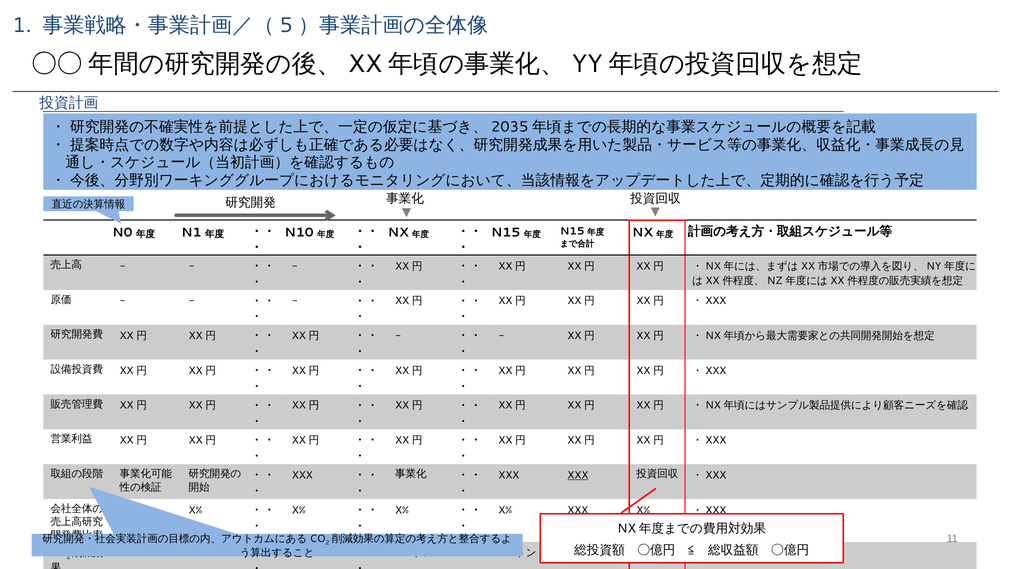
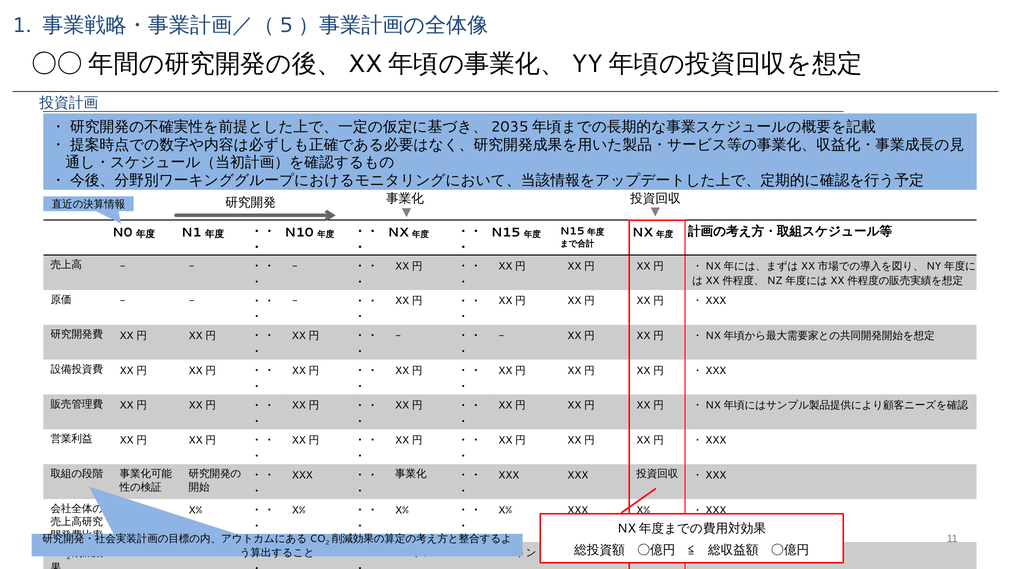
XXX underline: present -> none (578, 475)
